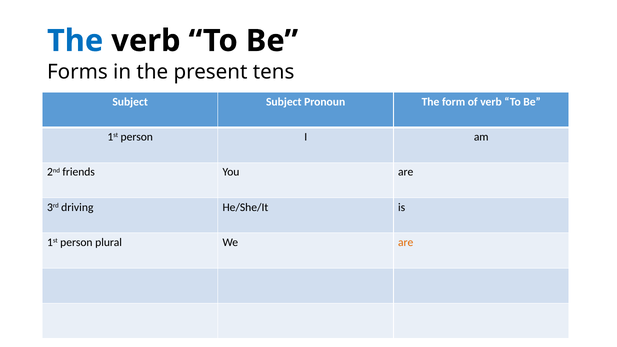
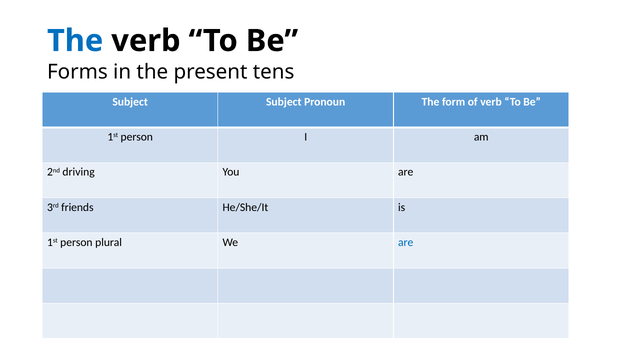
friends: friends -> driving (79, 172)
driving: driving -> friends (77, 207)
are colour: orange -> blue (406, 242)
